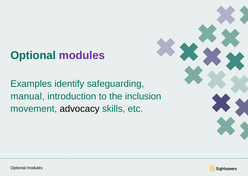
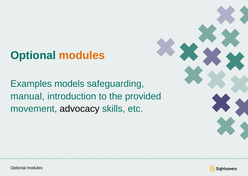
modules colour: purple -> orange (82, 55)
identify: identify -> models (69, 84)
inclusion: inclusion -> provided (143, 96)
